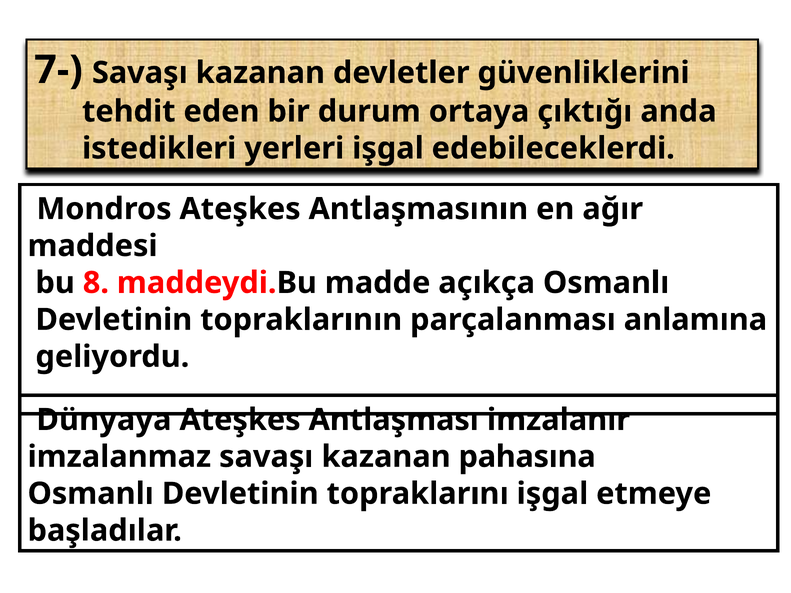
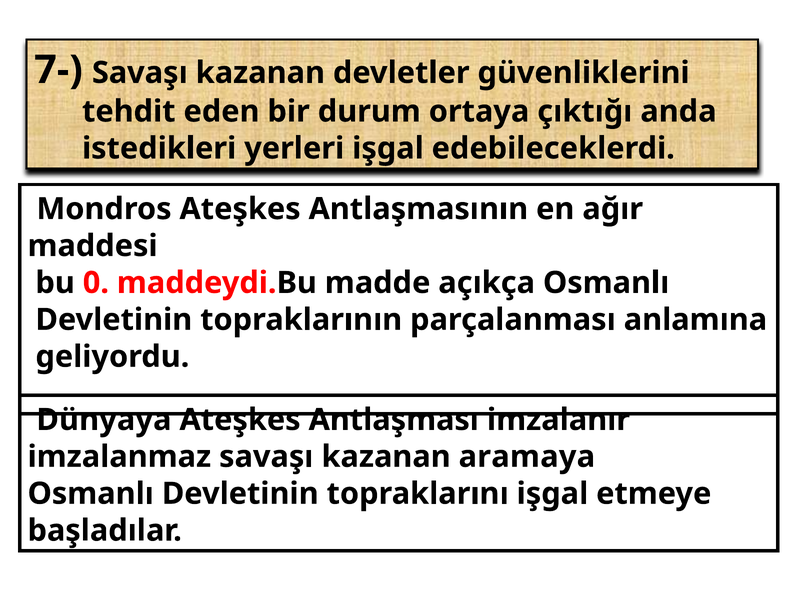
8: 8 -> 0 (96, 283)
pahasına: pahasına -> aramaya (527, 457)
